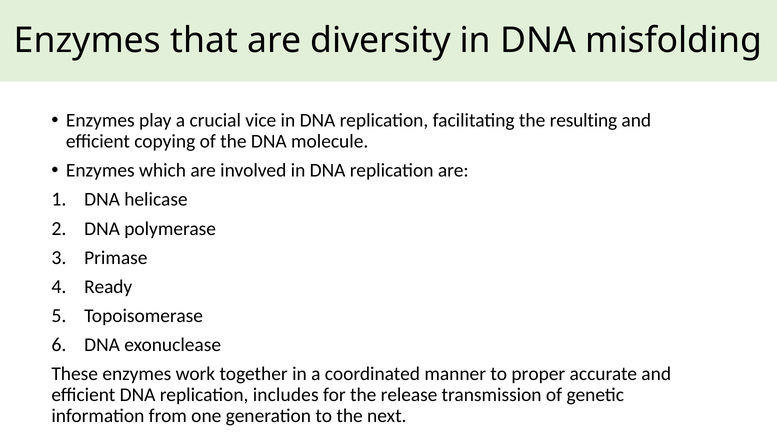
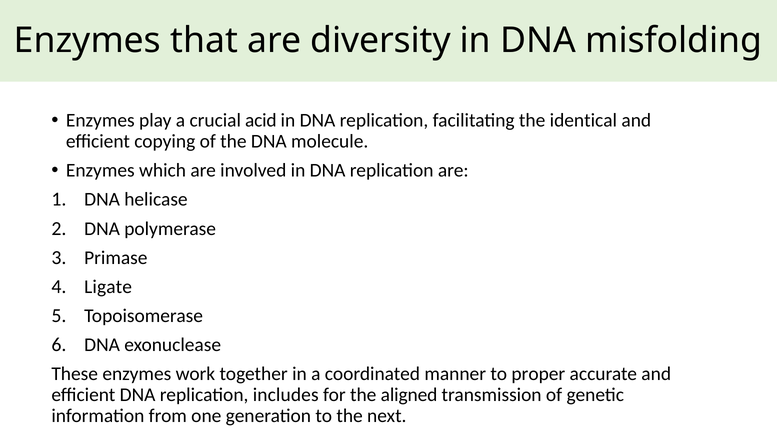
vice: vice -> acid (261, 121)
resulting: resulting -> identical (583, 121)
Ready: Ready -> Ligate (108, 287)
release: release -> aligned (409, 395)
